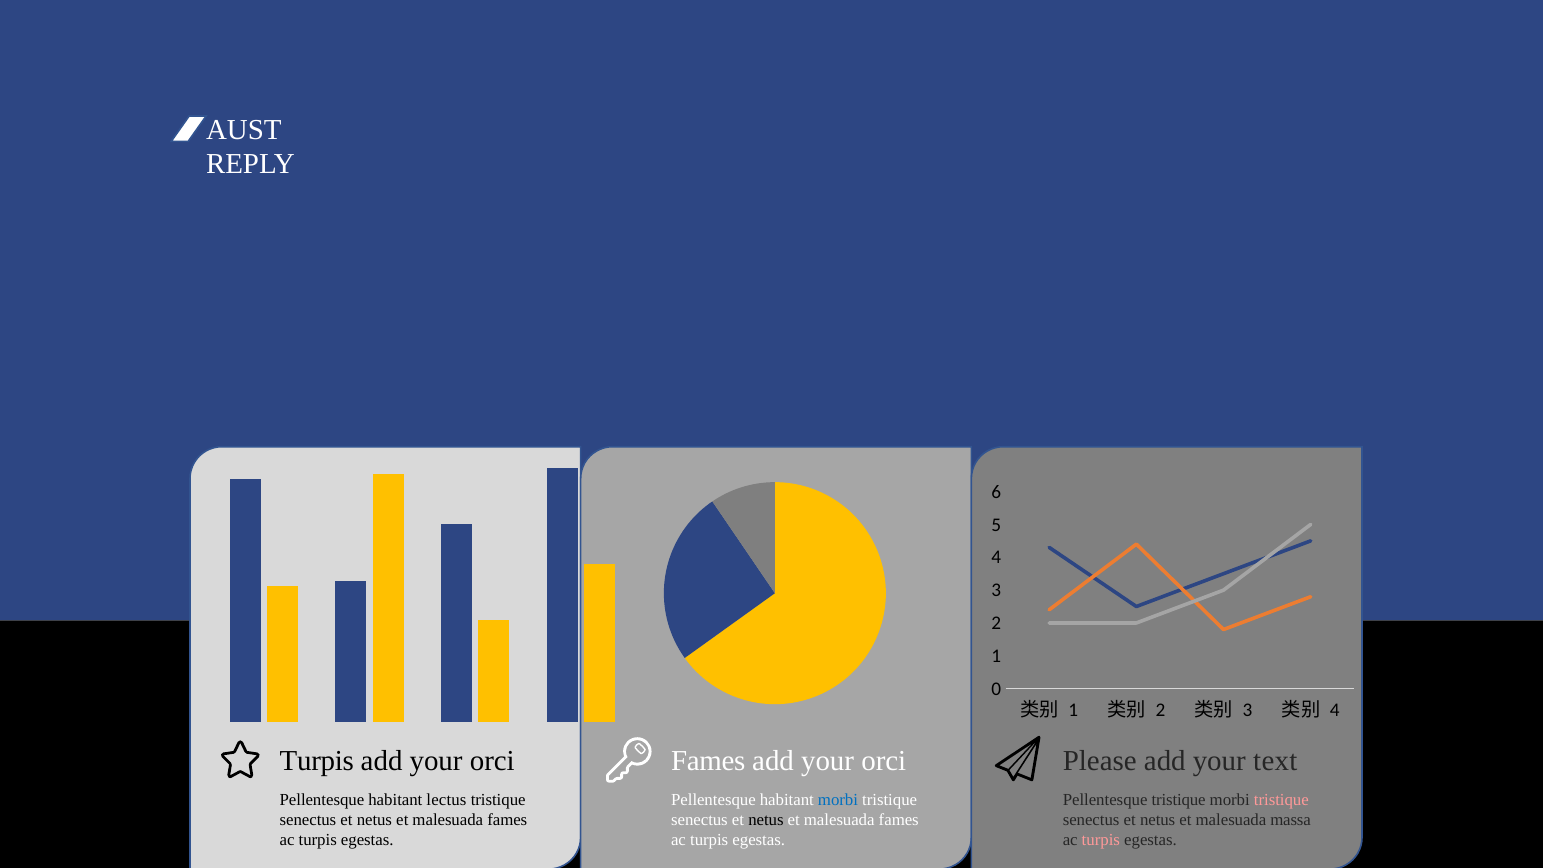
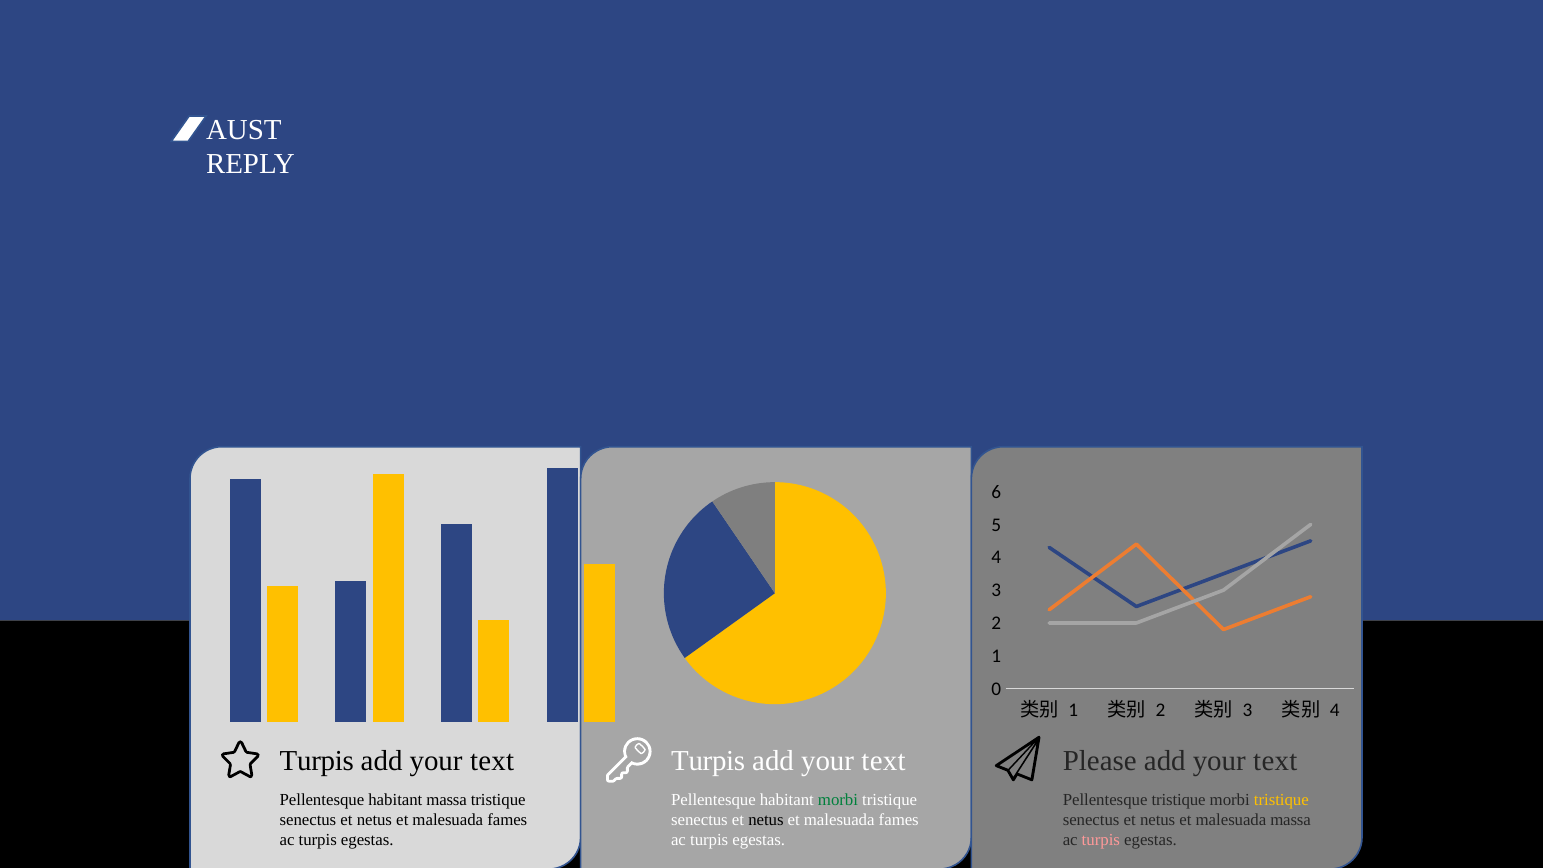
orci: orci -> text (492, 761)
Fames: Fames -> Turpis (708, 761)
orci: orci -> text (884, 761)
habitant lectus: lectus -> massa (447, 799)
morbi colour: blue -> green (838, 799)
tristique colour: pink -> yellow (1281, 799)
